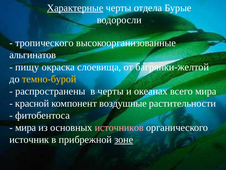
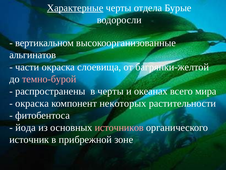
тропического: тропического -> вертикальном (45, 43)
пищу: пищу -> части (27, 67)
темно-бурой colour: yellow -> pink (49, 79)
красной: красной -> окраска (32, 103)
воздушные: воздушные -> некоторых (123, 103)
мира: мира -> йода (26, 127)
зоне underline: present -> none (124, 139)
